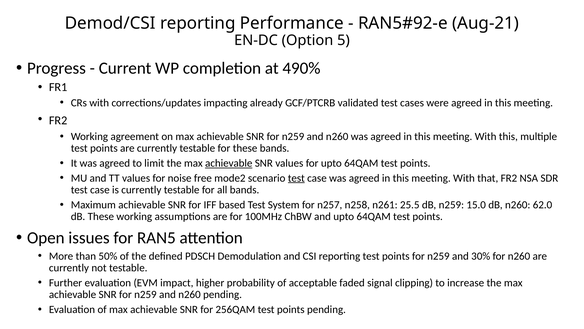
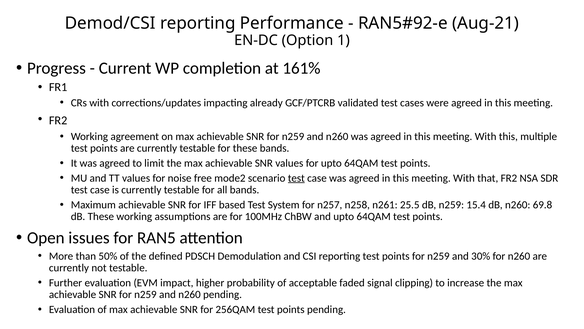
5: 5 -> 1 (343, 40)
490%: 490% -> 161% (301, 68)
achievable underline: present -> none (229, 163)
15.0: 15.0 -> 15.4 (476, 205)
62.0: 62.0 -> 69.8 (543, 205)
